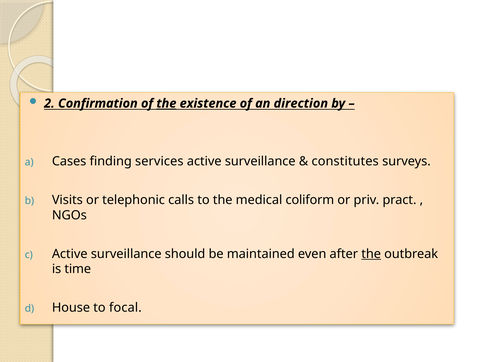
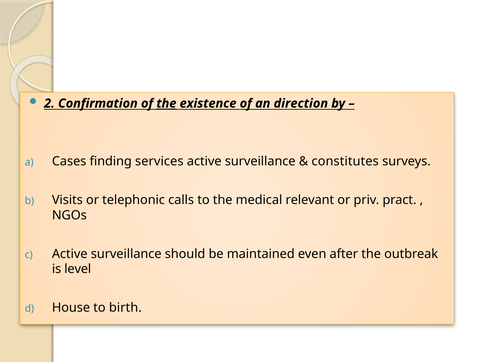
coliform: coliform -> relevant (310, 200)
the underline: present -> none (371, 253)
time: time -> level (78, 269)
focal: focal -> birth (125, 307)
